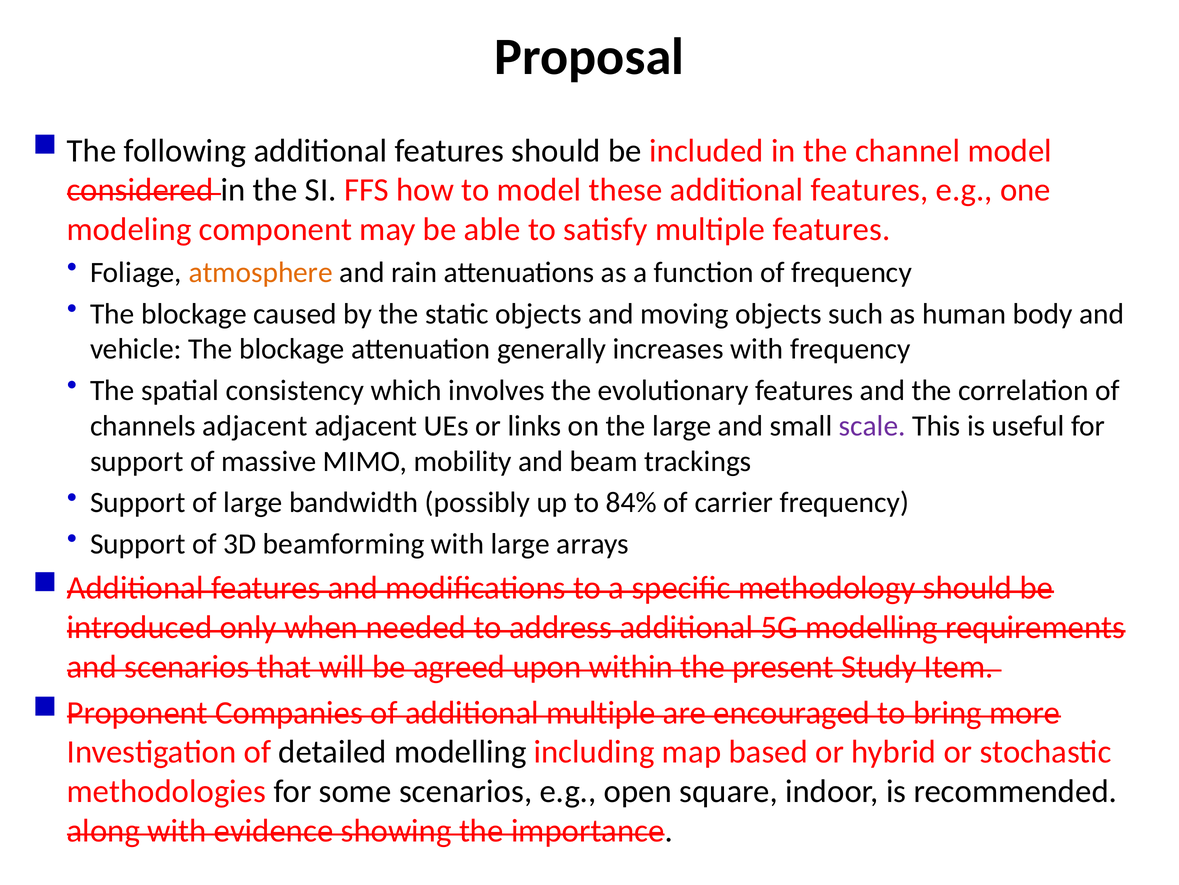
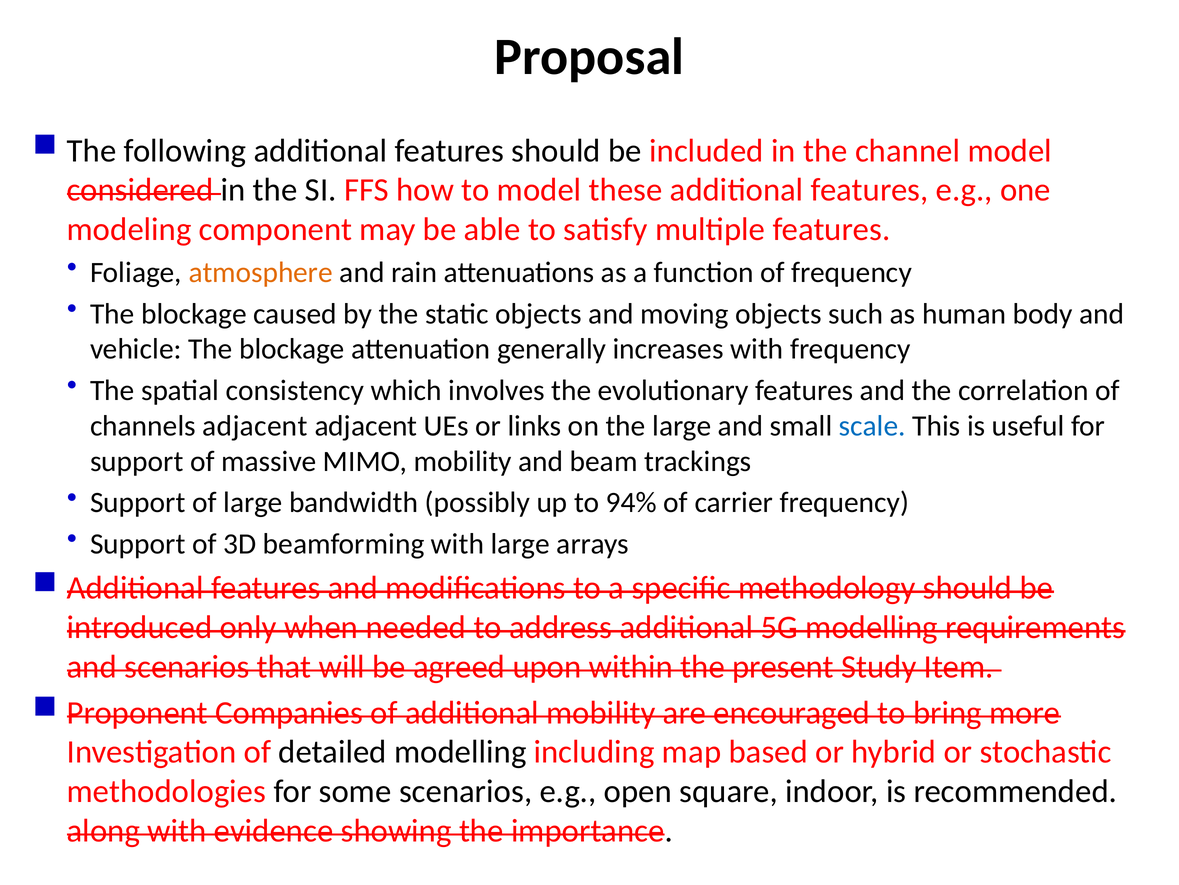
scale colour: purple -> blue (872, 426)
84%: 84% -> 94% (631, 502)
additional multiple: multiple -> mobility (601, 712)
